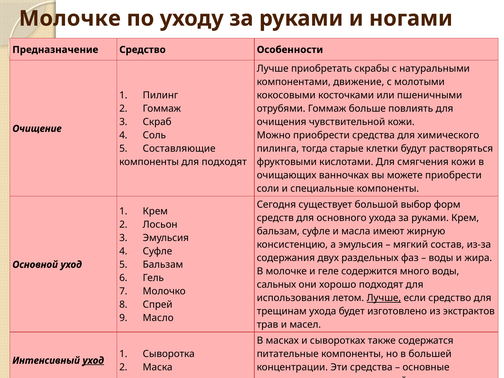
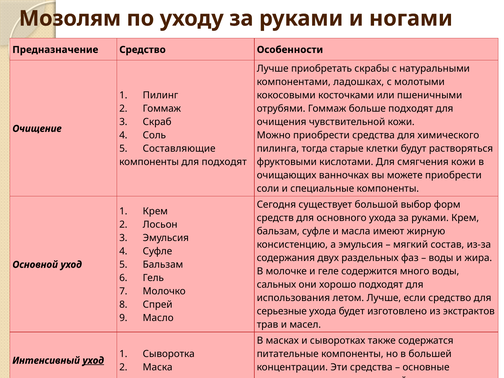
Молочке: Молочке -> Мозолям (70, 18)
движение: движение -> ладошках (359, 82)
больше повлиять: повлиять -> подходят (411, 109)
Лучше underline: present -> none (384, 298)
трещинам: трещинам -> серьезные (282, 311)
